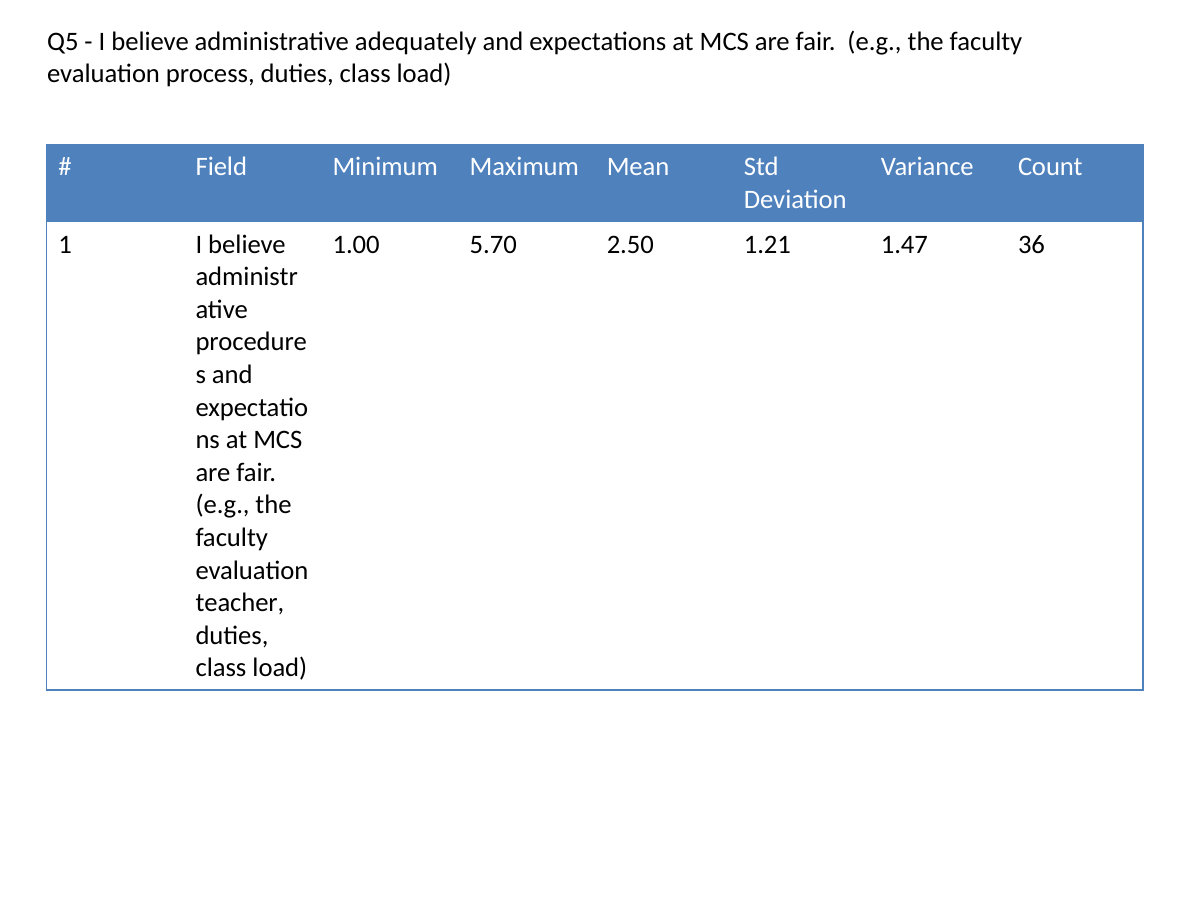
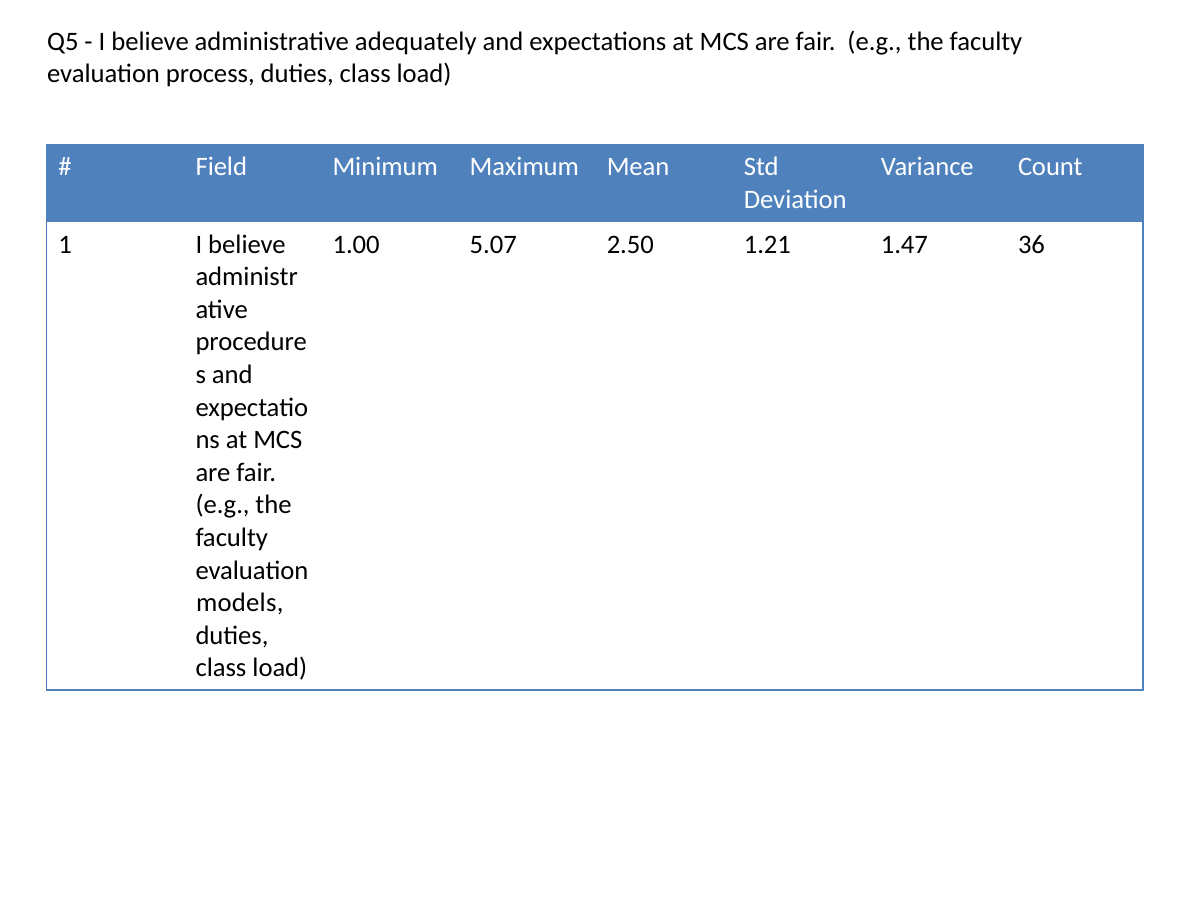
5.70: 5.70 -> 5.07 (493, 244)
teacher: teacher -> models (240, 603)
